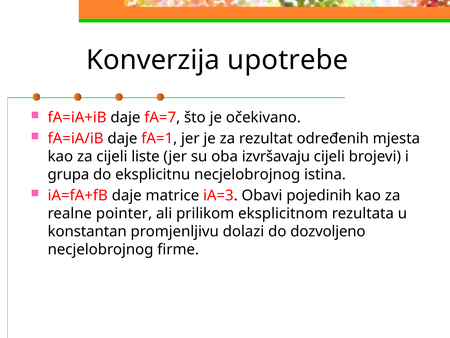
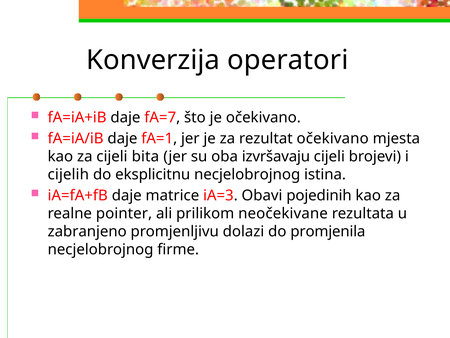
upotrebe: upotrebe -> operatori (288, 60)
rezultat određenih: određenih -> očekivano (333, 138)
liste: liste -> bita (145, 156)
grupa: grupa -> cijelih (68, 174)
eksplicitnom: eksplicitnom -> neočekivane (283, 213)
konstantan: konstantan -> zabranjeno (87, 231)
dozvoljeno: dozvoljeno -> promjenila (328, 231)
